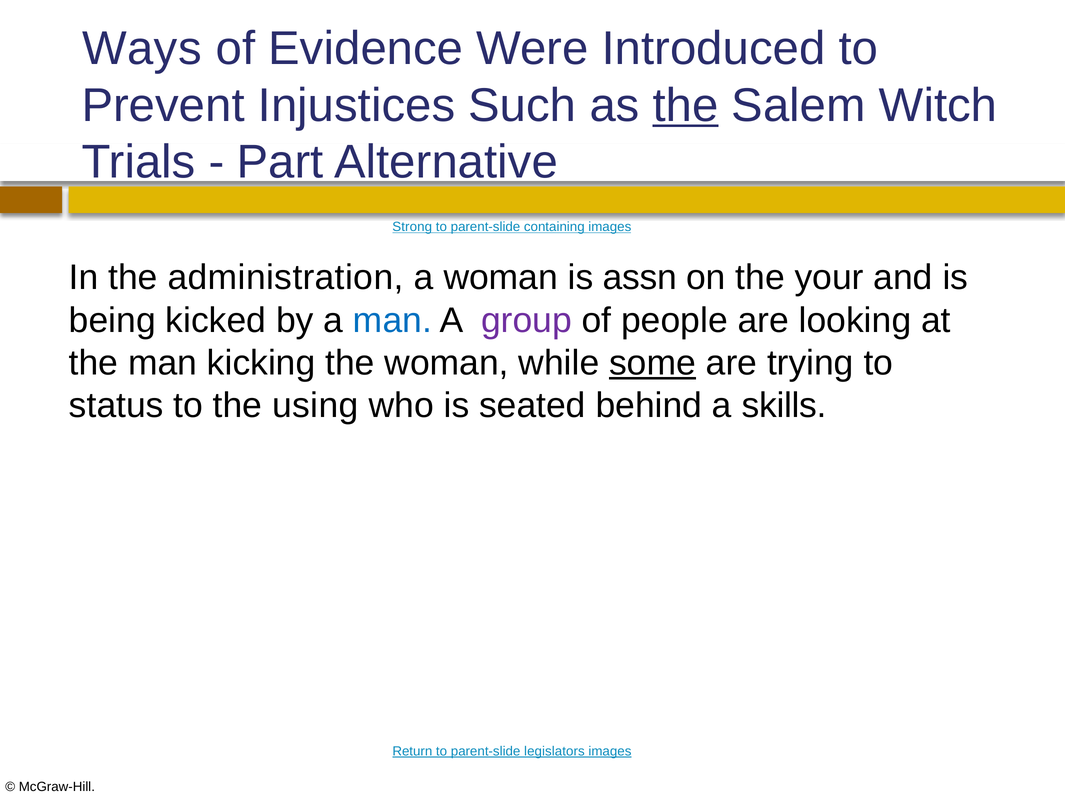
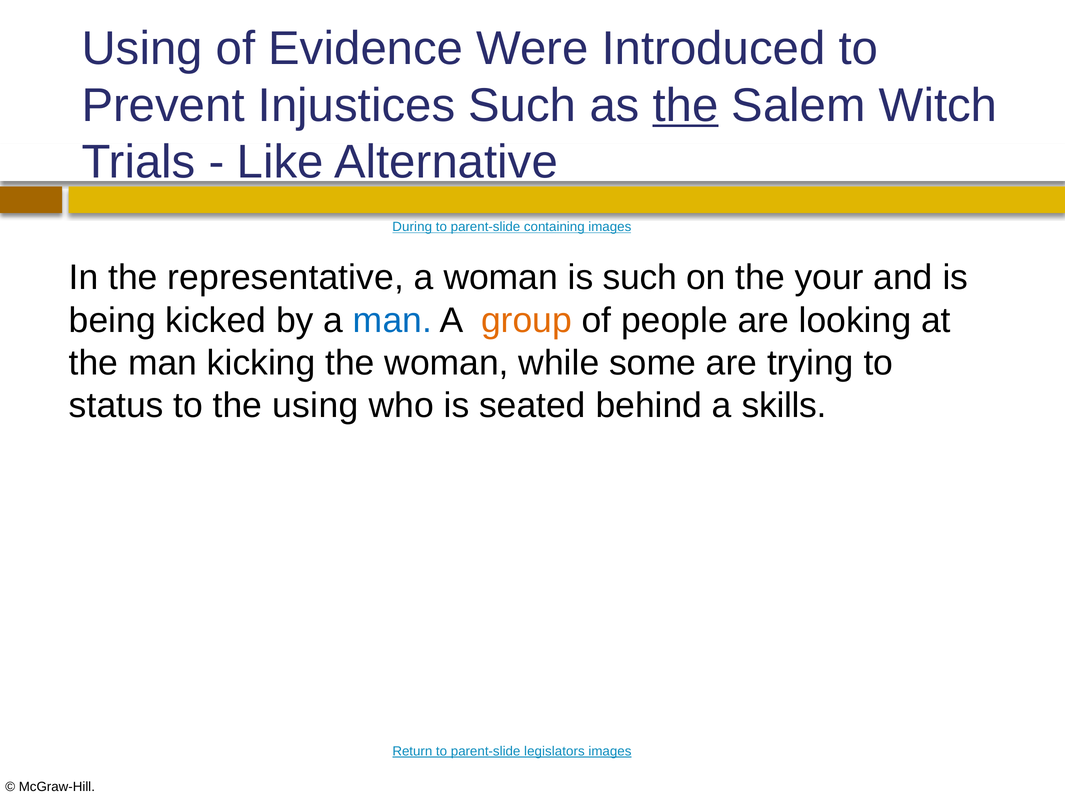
Ways: Ways -> Using (142, 49)
Part: Part -> Like (280, 162)
Strong: Strong -> During (412, 227)
administration: administration -> representative (286, 278)
is assn: assn -> such (640, 278)
group colour: purple -> orange (527, 320)
some underline: present -> none (653, 363)
